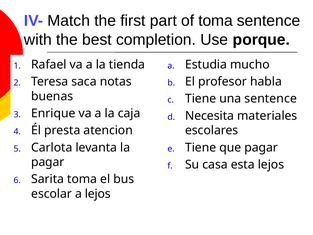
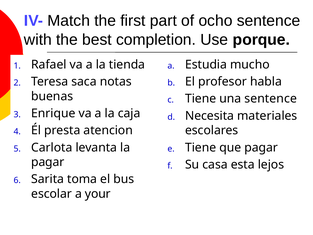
of toma: toma -> ocho (215, 21)
a lejos: lejos -> your (98, 194)
